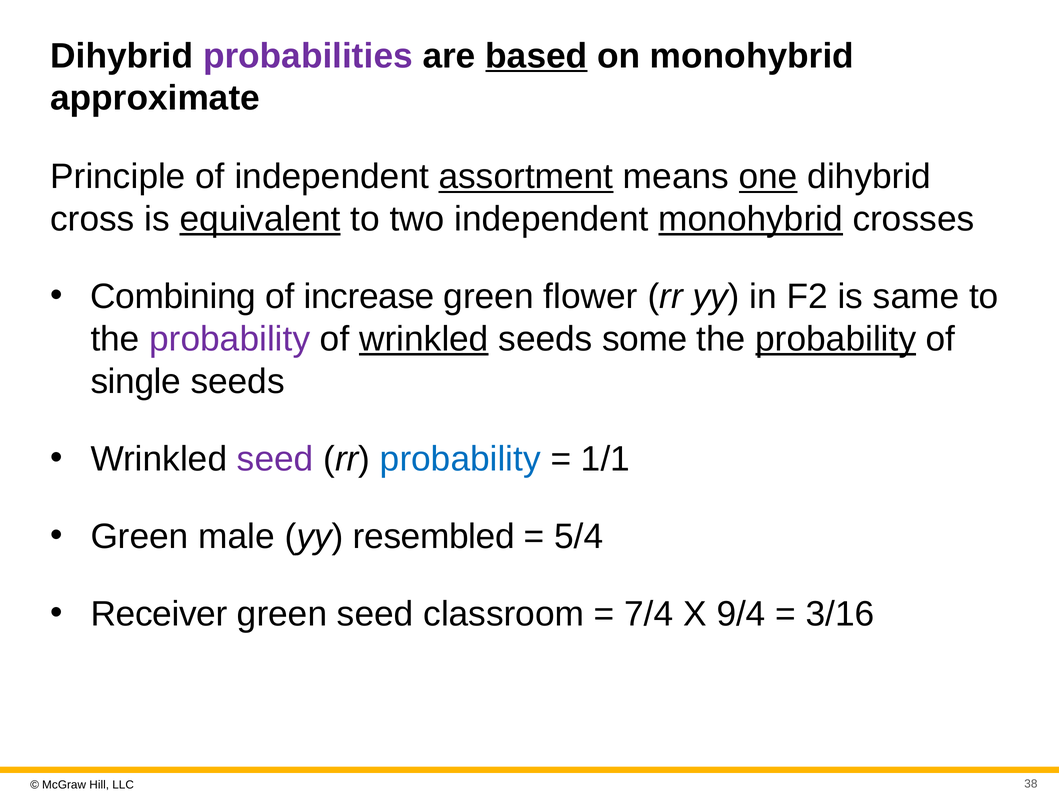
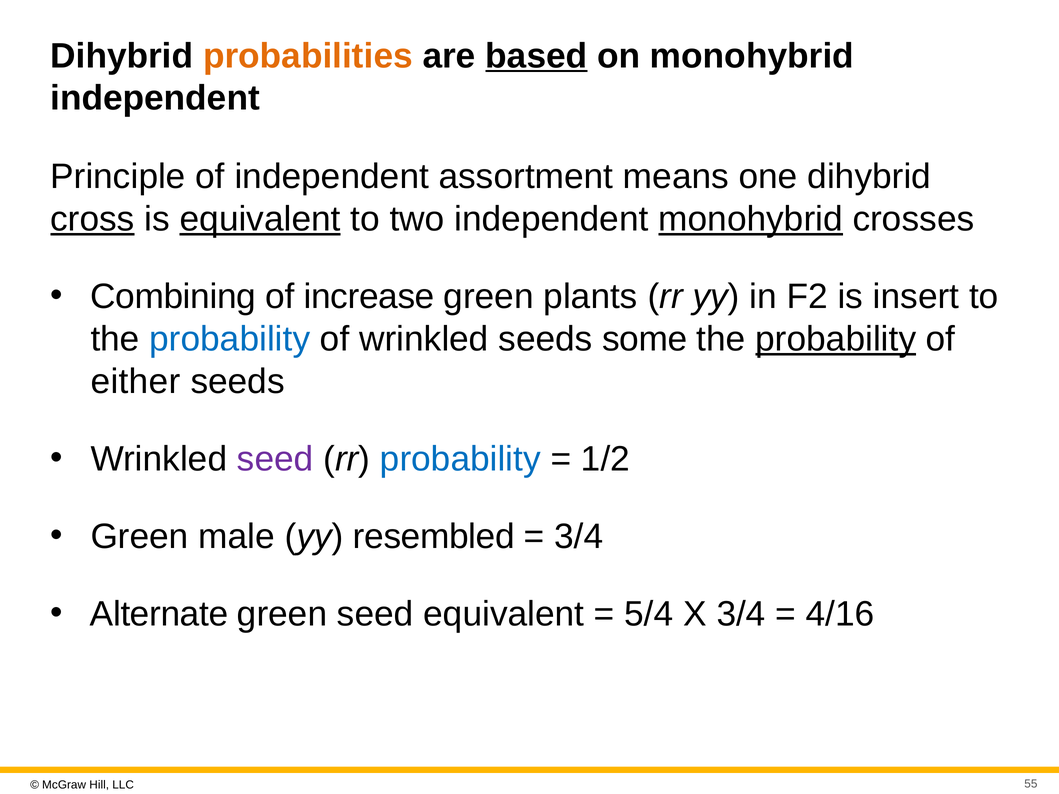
probabilities colour: purple -> orange (308, 56)
approximate: approximate -> independent (155, 98)
assortment underline: present -> none (526, 177)
one underline: present -> none (768, 177)
cross underline: none -> present (92, 219)
flower: flower -> plants (591, 297)
same: same -> insert (916, 297)
probability colour: purple -> blue (230, 339)
wrinkled underline: present -> none (424, 339)
single: single -> either (136, 382)
1/1: 1/1 -> 1/2 (605, 459)
5/4: 5/4 -> 3/4 (579, 537)
Receiver: Receiver -> Alternate (159, 614)
seed classroom: classroom -> equivalent (504, 614)
7/4: 7/4 -> 5/4 (649, 614)
X 9/4: 9/4 -> 3/4 (741, 614)
3/16: 3/16 -> 4/16 (840, 614)
38: 38 -> 55 (1031, 784)
